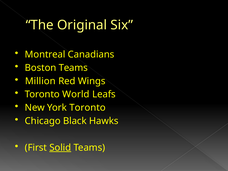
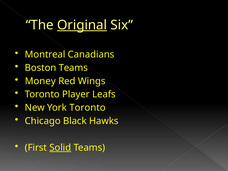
Original underline: none -> present (82, 25)
Million: Million -> Money (40, 81)
World: World -> Player (76, 94)
